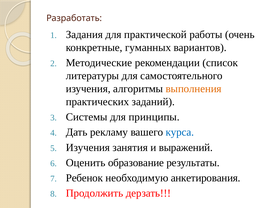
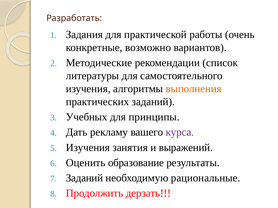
гуманных: гуманных -> возможно (148, 48)
Системы: Системы -> Учебных (87, 117)
курса colour: blue -> purple (180, 132)
Ребенок: Ребенок -> Заданий (84, 178)
анкетирования: анкетирования -> рациональные (206, 178)
